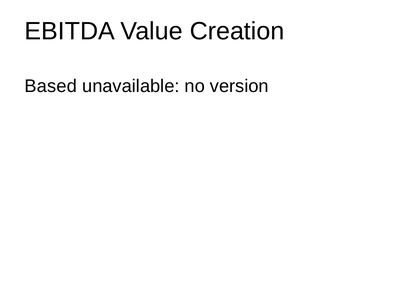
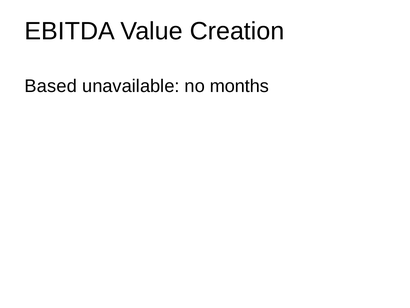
version: version -> months (239, 86)
